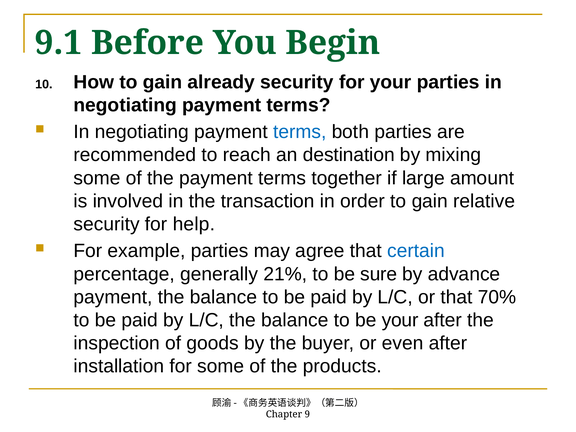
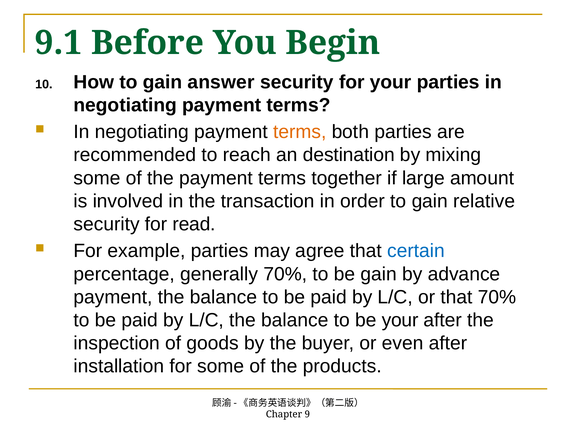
already: already -> answer (221, 82)
terms colour: blue -> orange (300, 132)
help: help -> read (194, 224)
generally 21%: 21% -> 70% (285, 274)
be sure: sure -> gain (379, 274)
